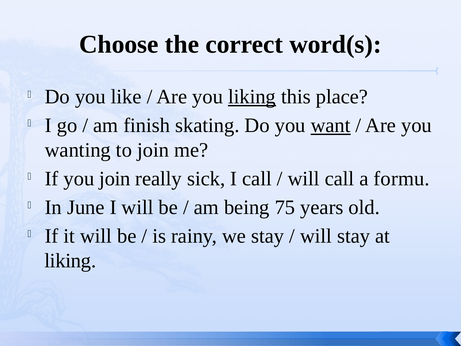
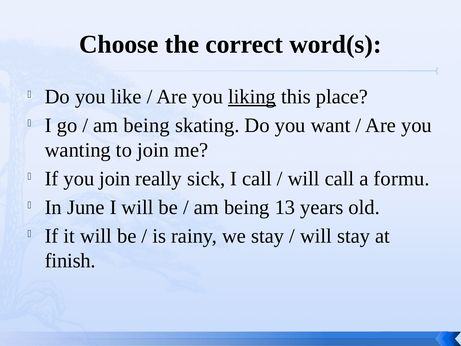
finish: finish -> being (147, 125)
want underline: present -> none (331, 125)
75: 75 -> 13 (285, 207)
liking: liking -> finish (70, 261)
